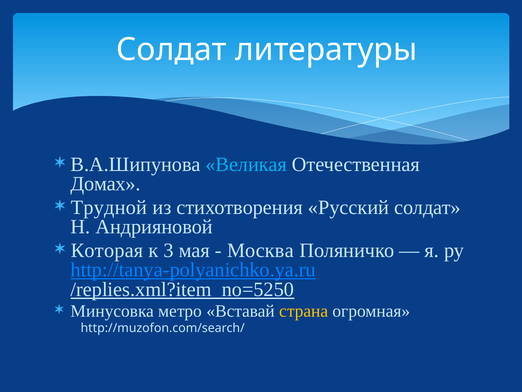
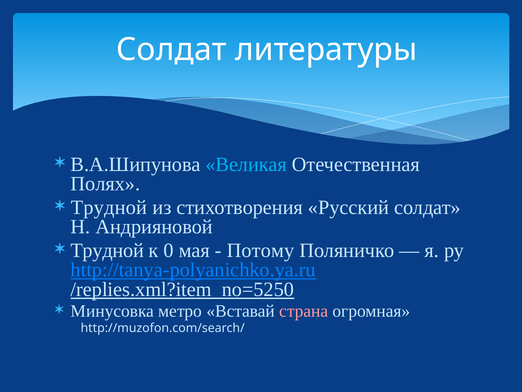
Домах: Домах -> Полях (105, 184)
Которая: Которая -> Трудной (107, 250)
3: 3 -> 0 (169, 250)
Москва: Москва -> Потому (260, 250)
страна colour: yellow -> pink (304, 311)
